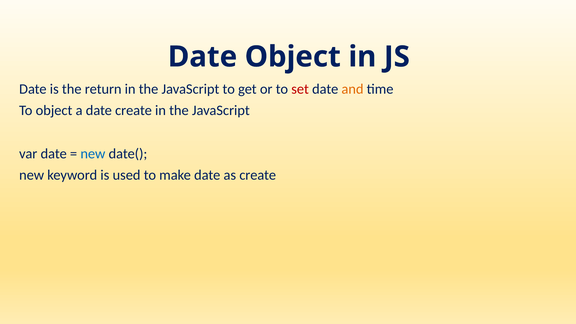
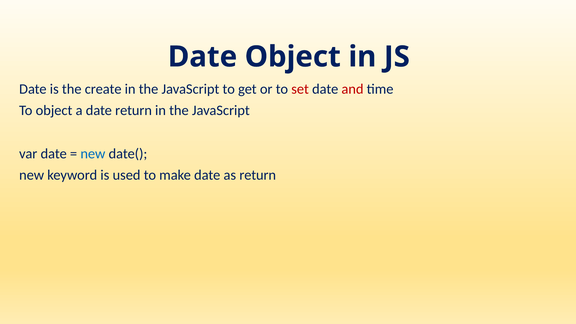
return: return -> create (103, 89)
and colour: orange -> red (352, 89)
date create: create -> return (134, 111)
as create: create -> return (258, 175)
